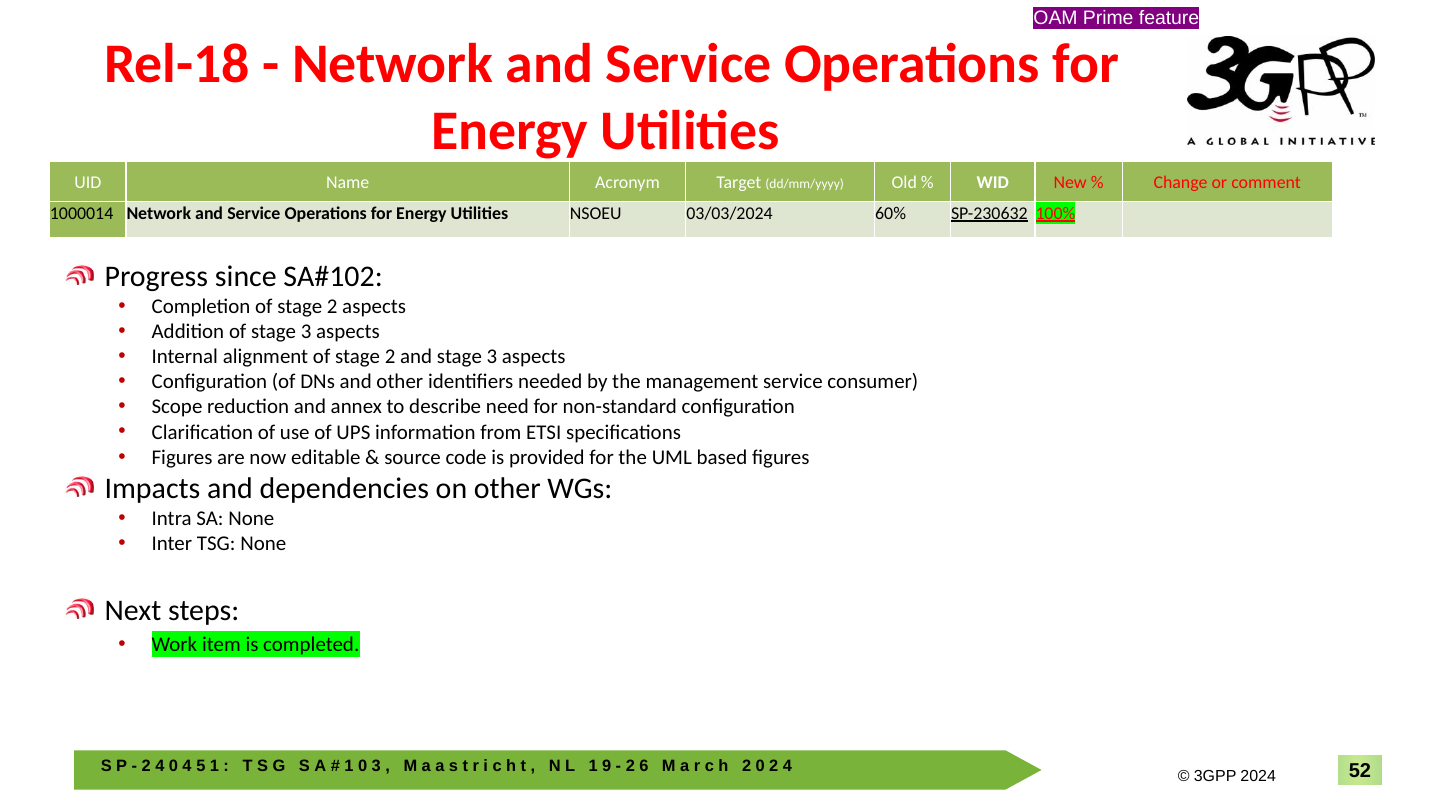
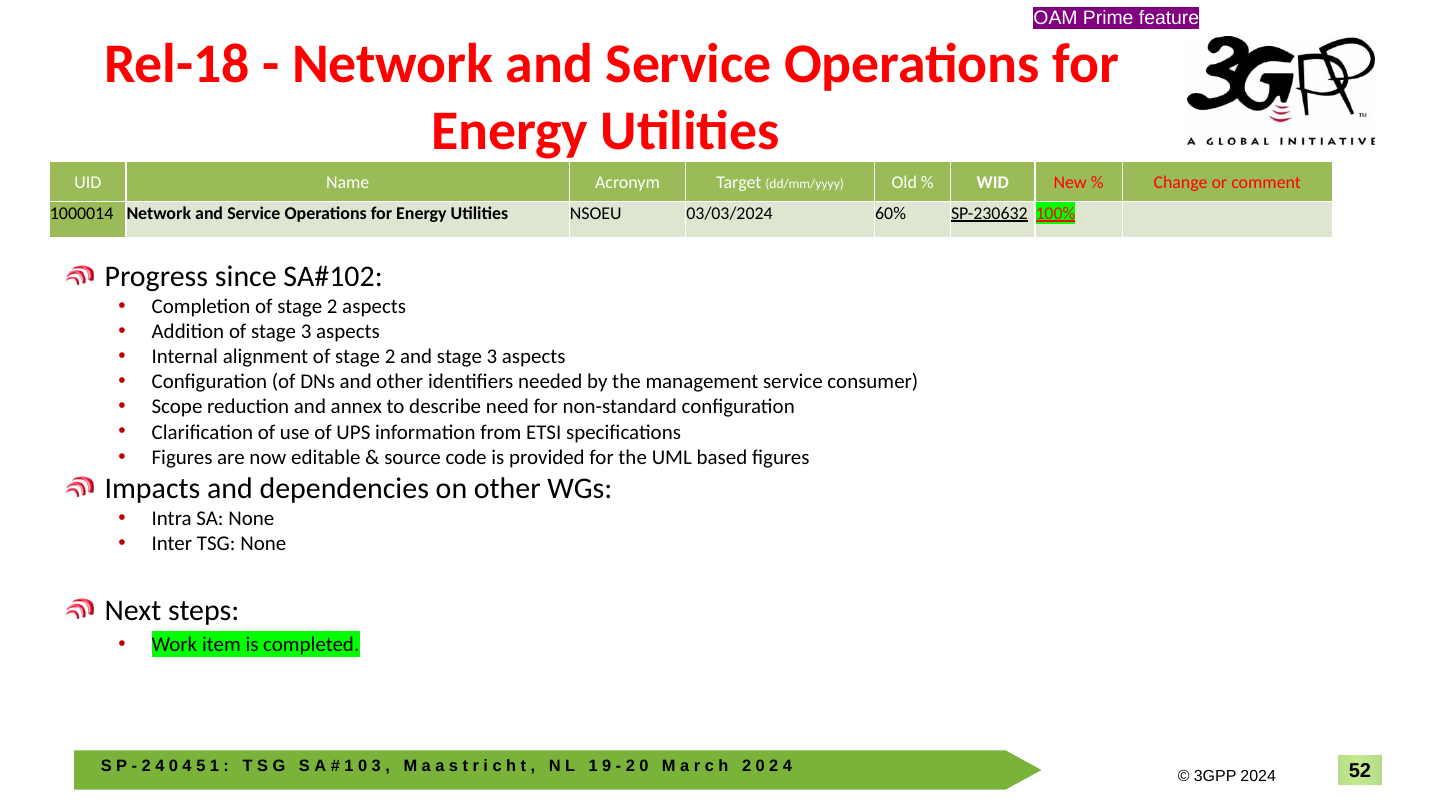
6: 6 -> 0 (644, 766)
